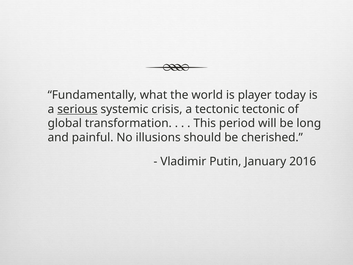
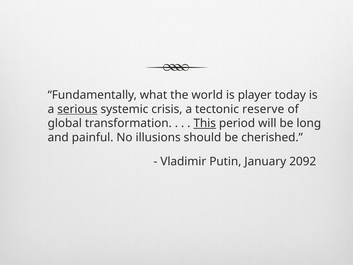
tectonic tectonic: tectonic -> reserve (263, 109)
This underline: none -> present (205, 123)
2016: 2016 -> 2092 (303, 161)
